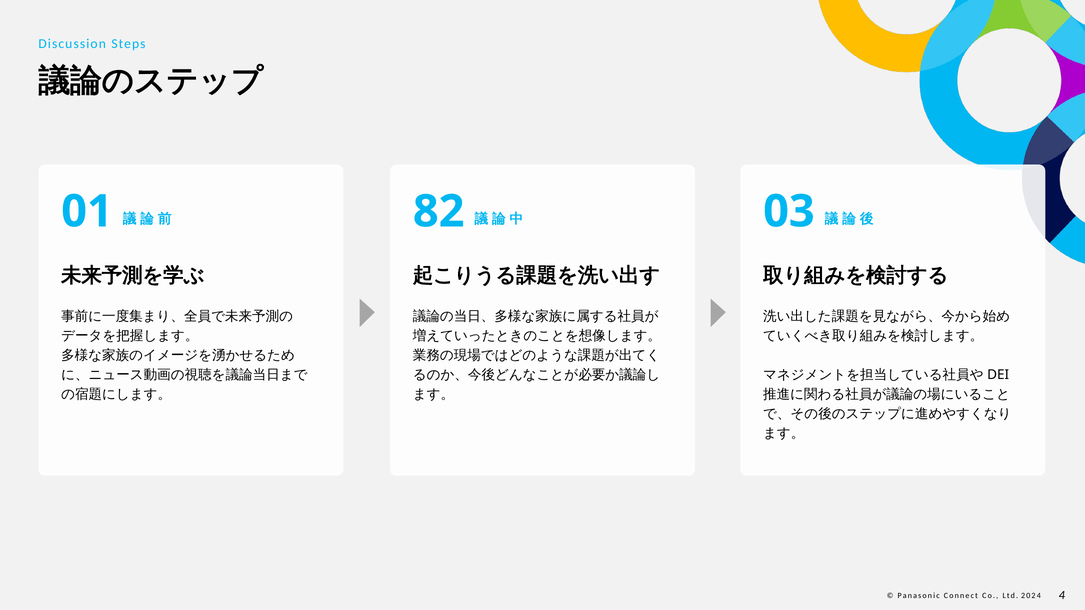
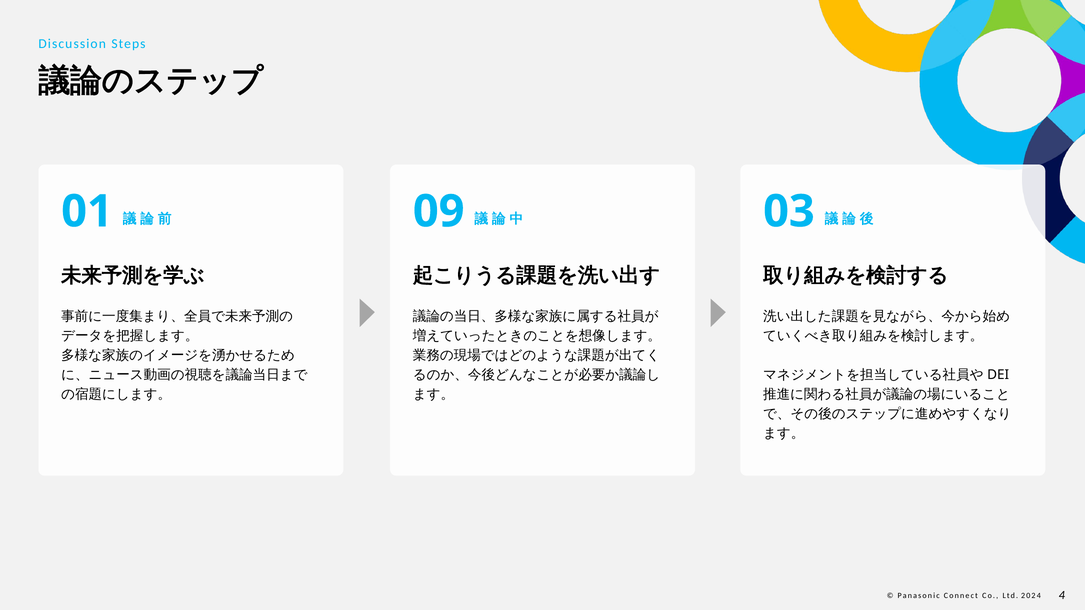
82: 82 -> 09 (439, 212)
